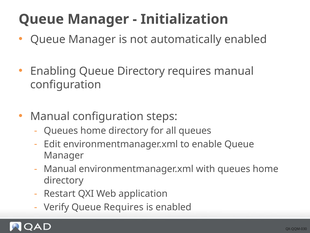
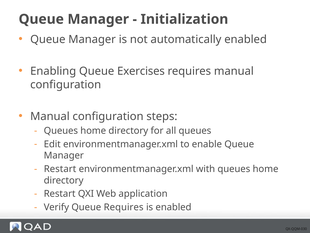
Queue Directory: Directory -> Exercises (141, 71)
Manual: Manual -> Restart (60, 169)
